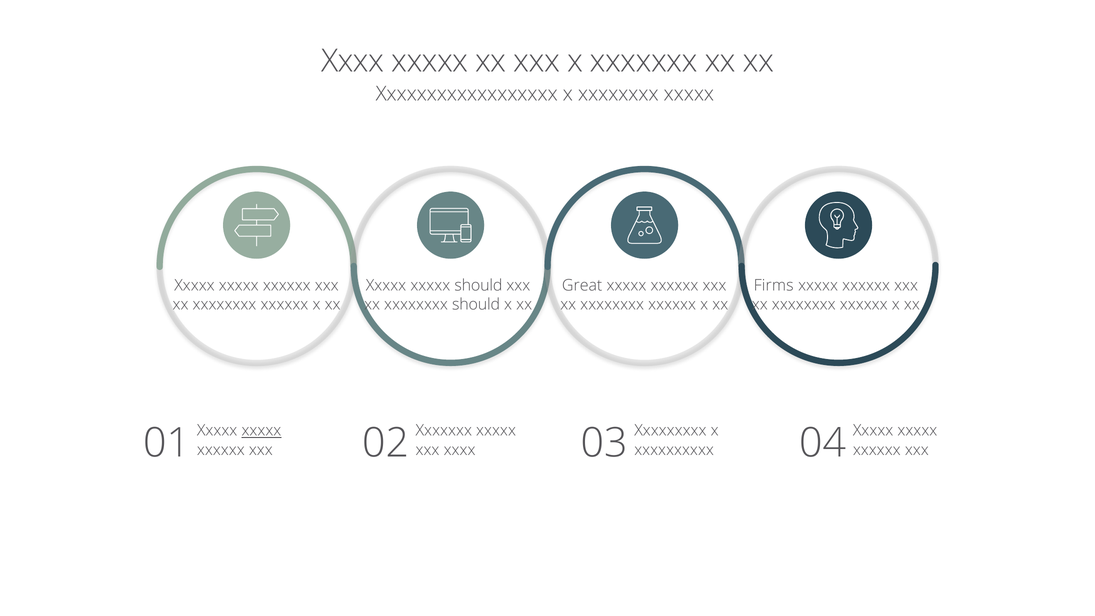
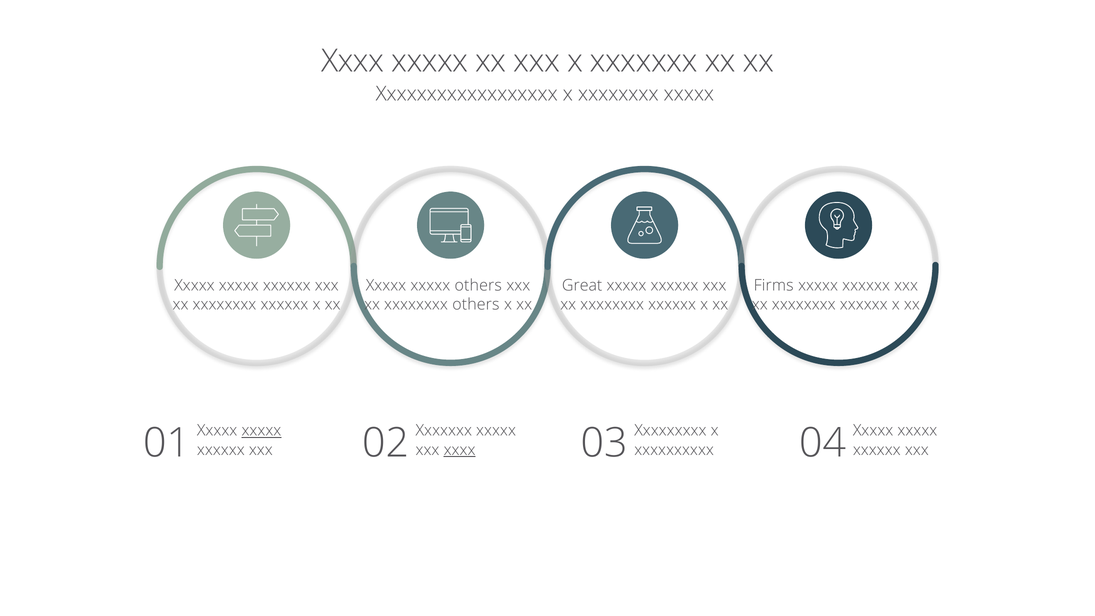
xxxxx should: should -> others (478, 285)
xxxxxxxx should: should -> others (476, 305)
xxxx underline: none -> present (460, 450)
